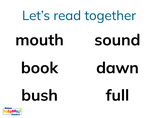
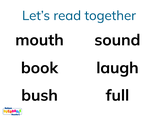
dawn: dawn -> laugh (117, 68)
